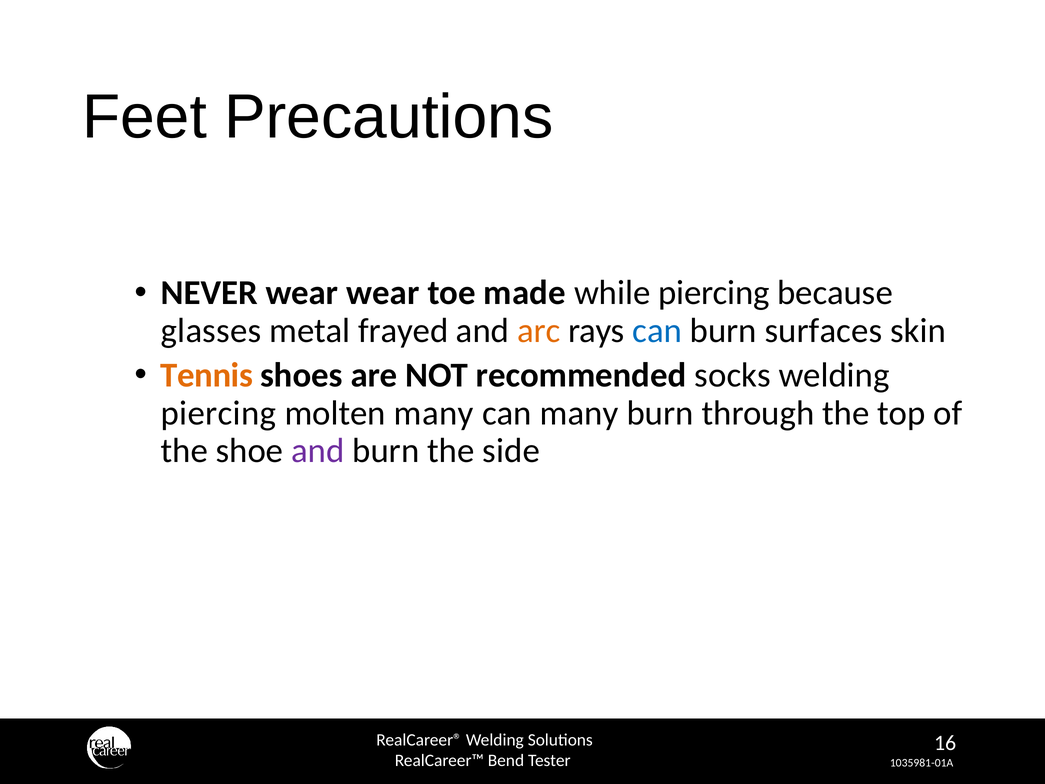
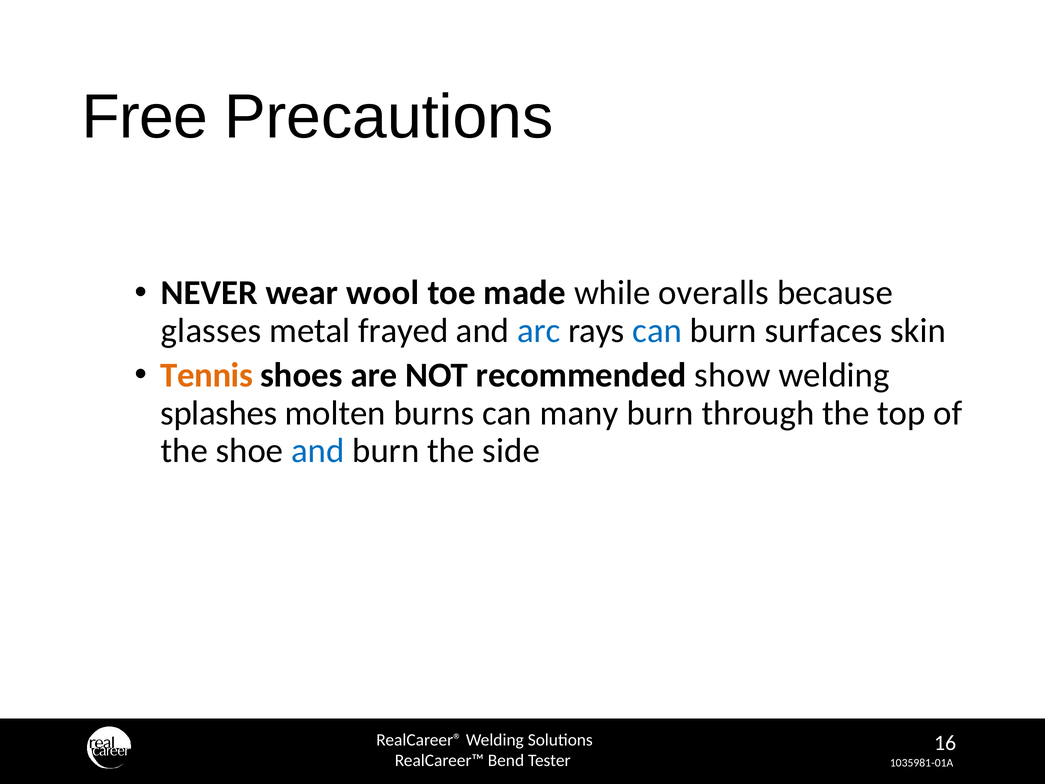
Feet: Feet -> Free (145, 117)
wear wear: wear -> wool (383, 293)
while piercing: piercing -> overalls (714, 293)
arc colour: orange -> blue (539, 330)
socks: socks -> show (732, 375)
piercing: piercing -> splashes (219, 413)
molten many: many -> burns (434, 413)
and colour: purple -> blue (318, 450)
